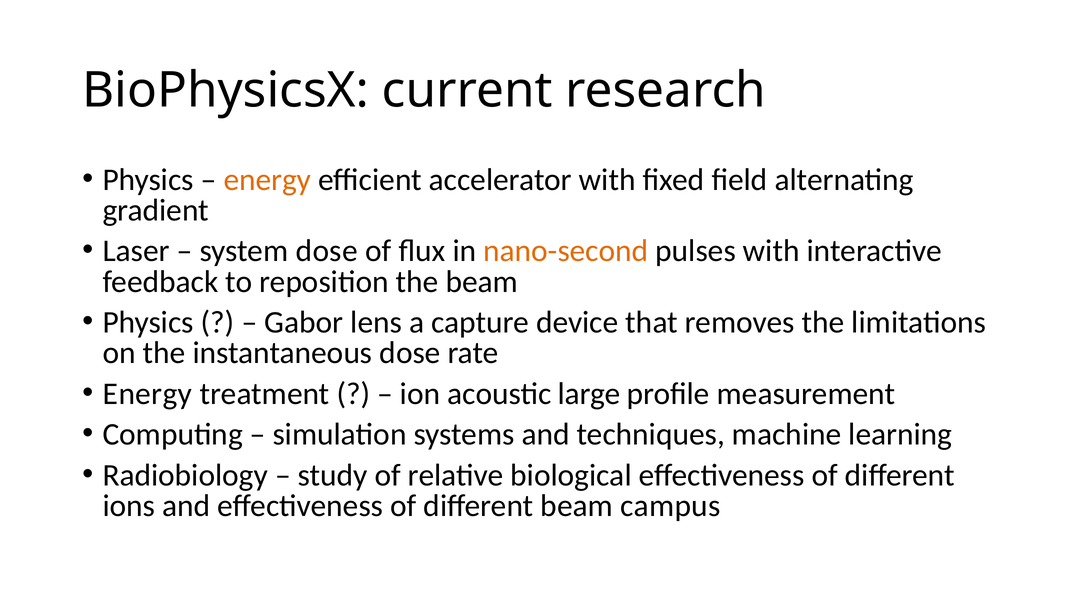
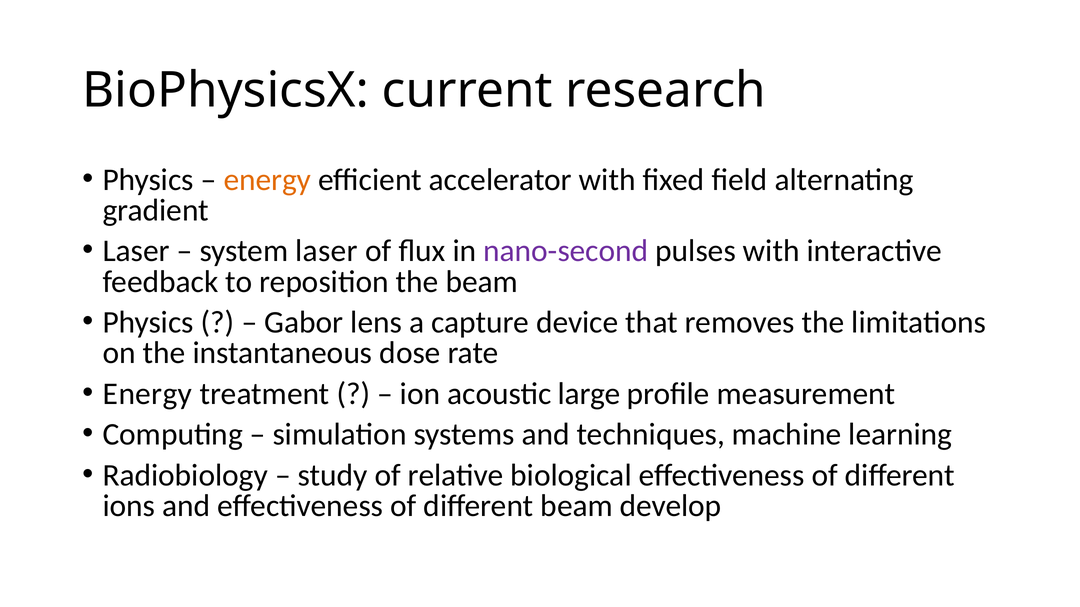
system dose: dose -> laser (327, 251)
nano-second colour: orange -> purple (566, 251)
campus: campus -> develop (671, 506)
